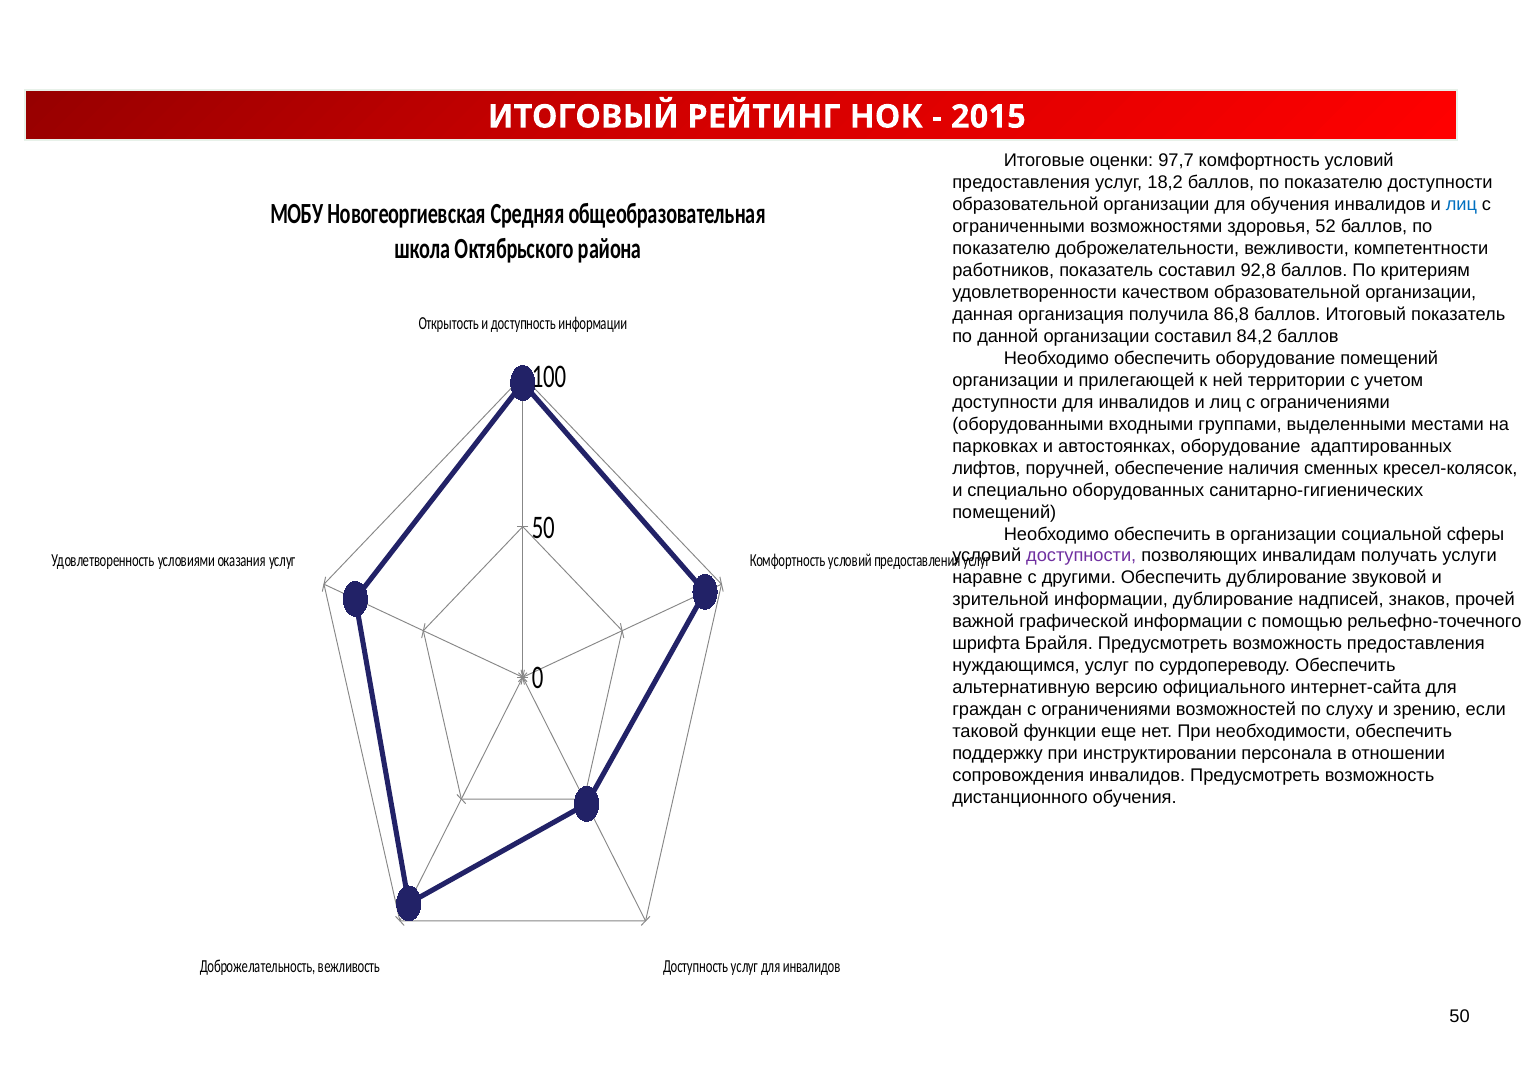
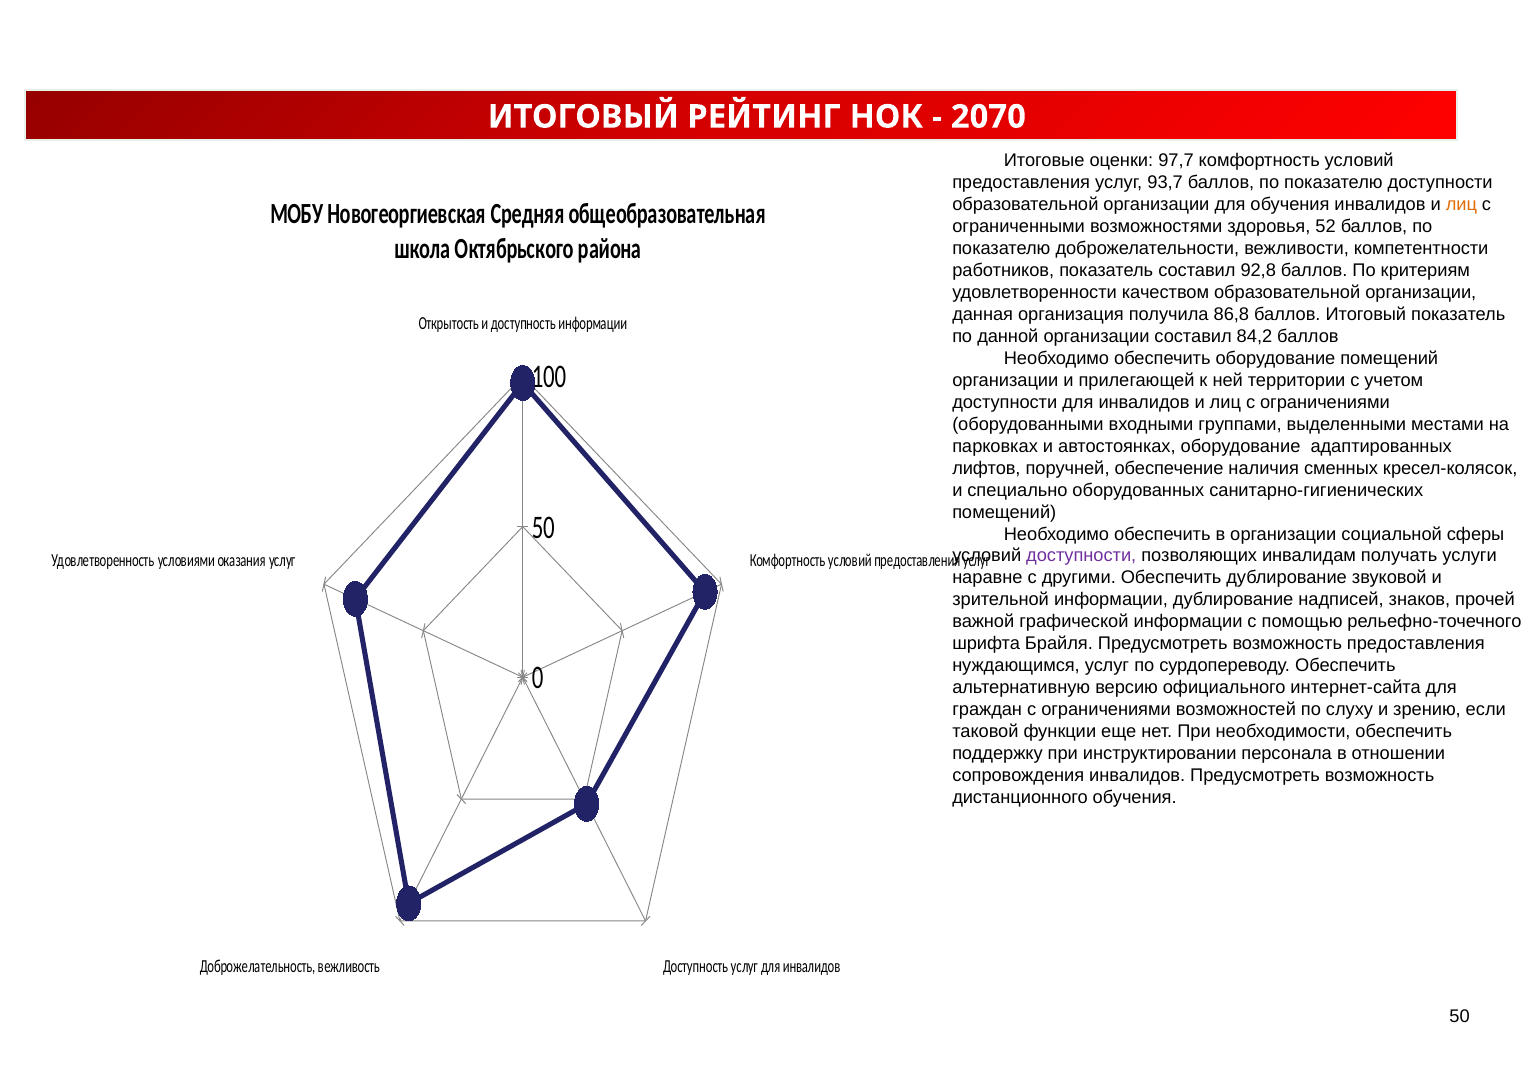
2015: 2015 -> 2070 (988, 117)
18,2: 18,2 -> 93,7 (1165, 182)
лиц colour: blue -> orange (1461, 204)
